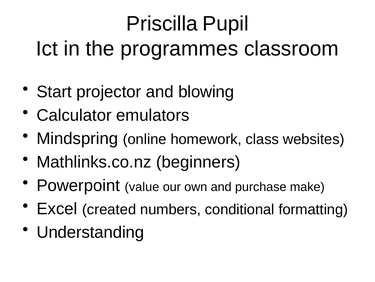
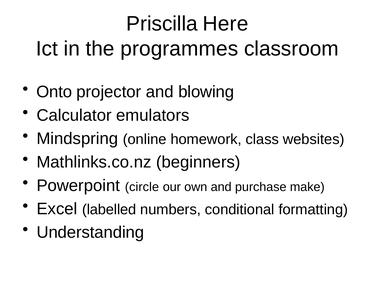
Pupil: Pupil -> Here (225, 24)
Start: Start -> Onto (54, 92)
value: value -> circle (142, 186)
created: created -> labelled (109, 209)
